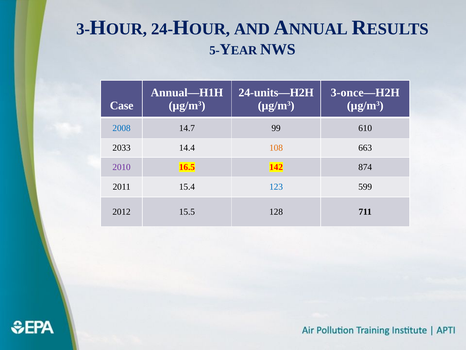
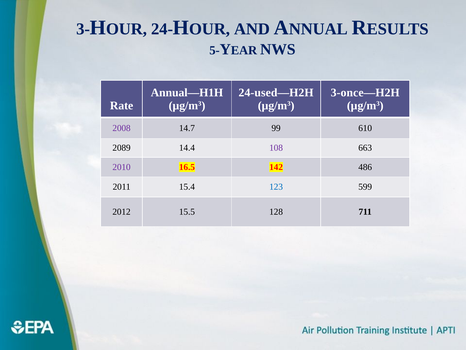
24-units—H2H: 24-units—H2H -> 24-used—H2H (276, 92)
Case: Case -> Rate (122, 105)
2008 colour: blue -> purple (122, 128)
2033: 2033 -> 2089 (122, 148)
108 colour: orange -> purple (276, 148)
874: 874 -> 486 (365, 167)
